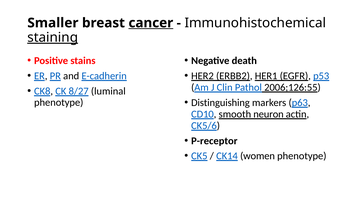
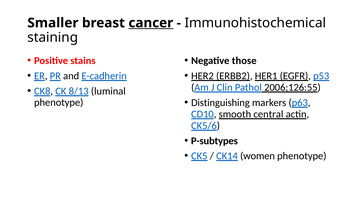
staining underline: present -> none (53, 37)
death: death -> those (244, 61)
8/27: 8/27 -> 8/13 (79, 91)
neuron: neuron -> central (268, 114)
P-receptor: P-receptor -> P-subtypes (214, 141)
